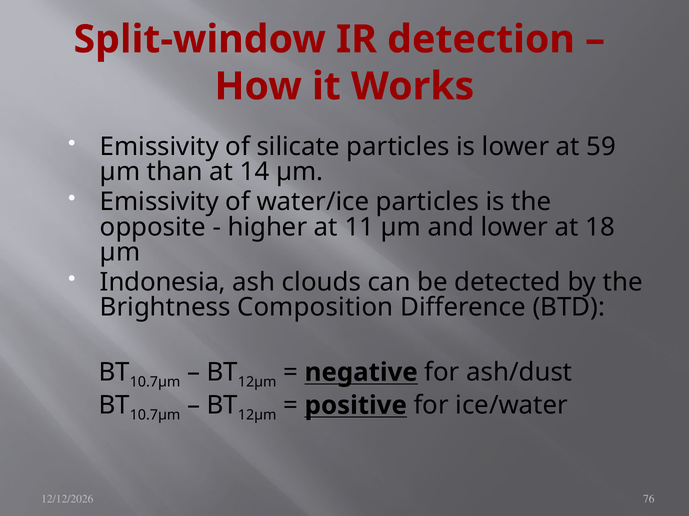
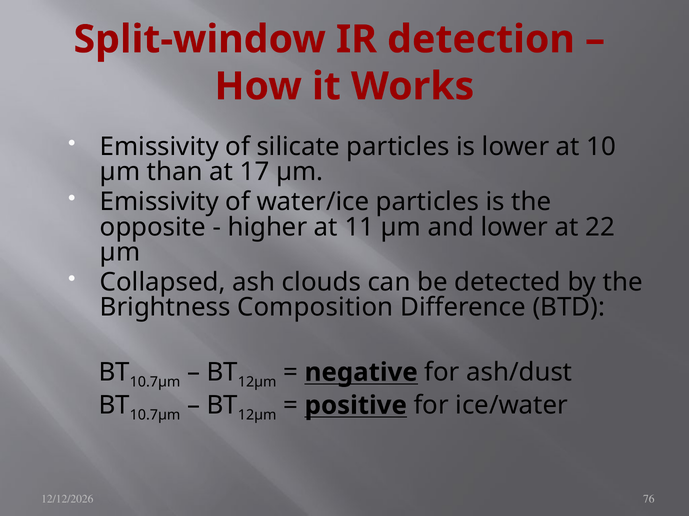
59: 59 -> 10 (601, 147)
14: 14 -> 17 (255, 172)
18: 18 -> 22 (600, 227)
Indonesia: Indonesia -> Collapsed (163, 282)
